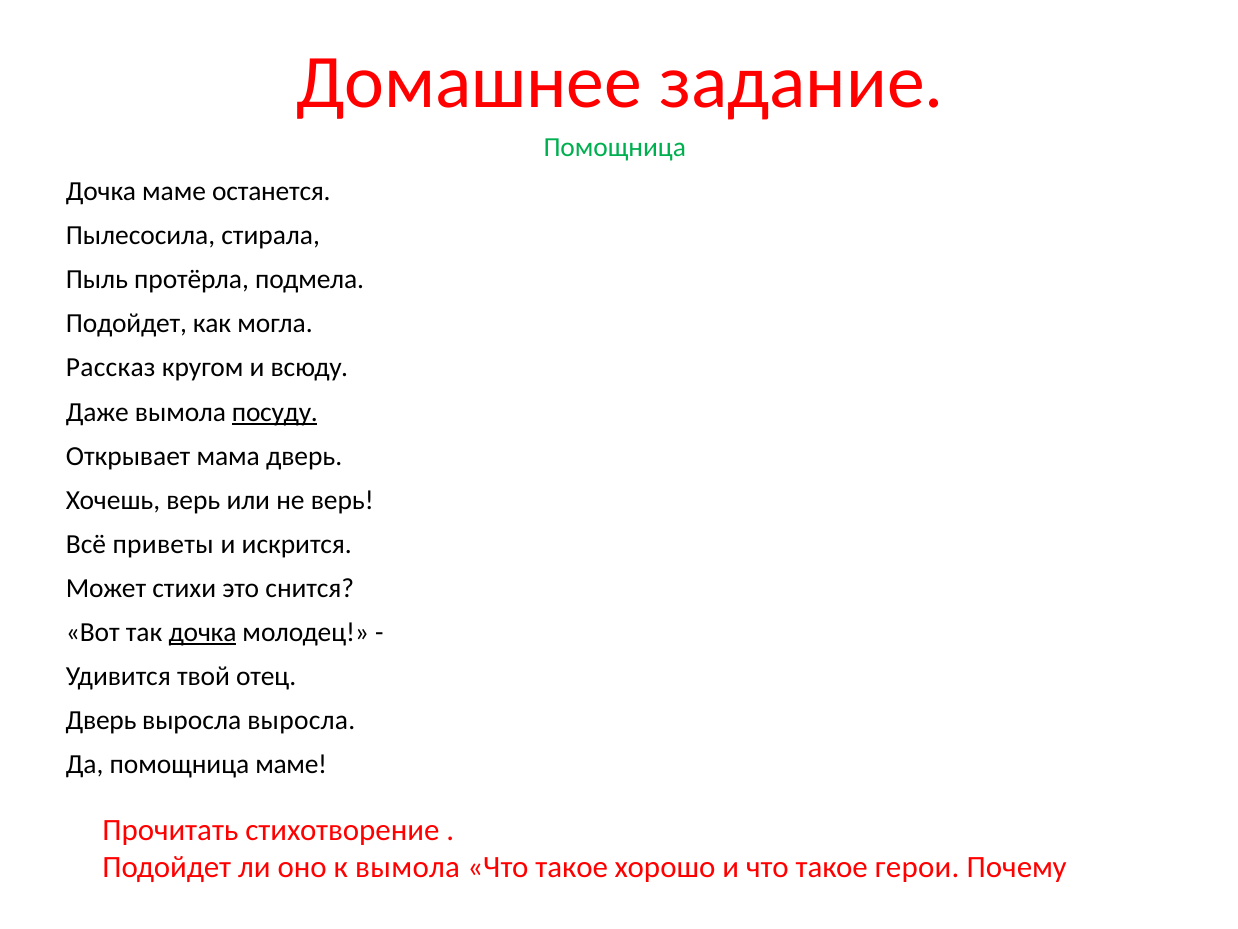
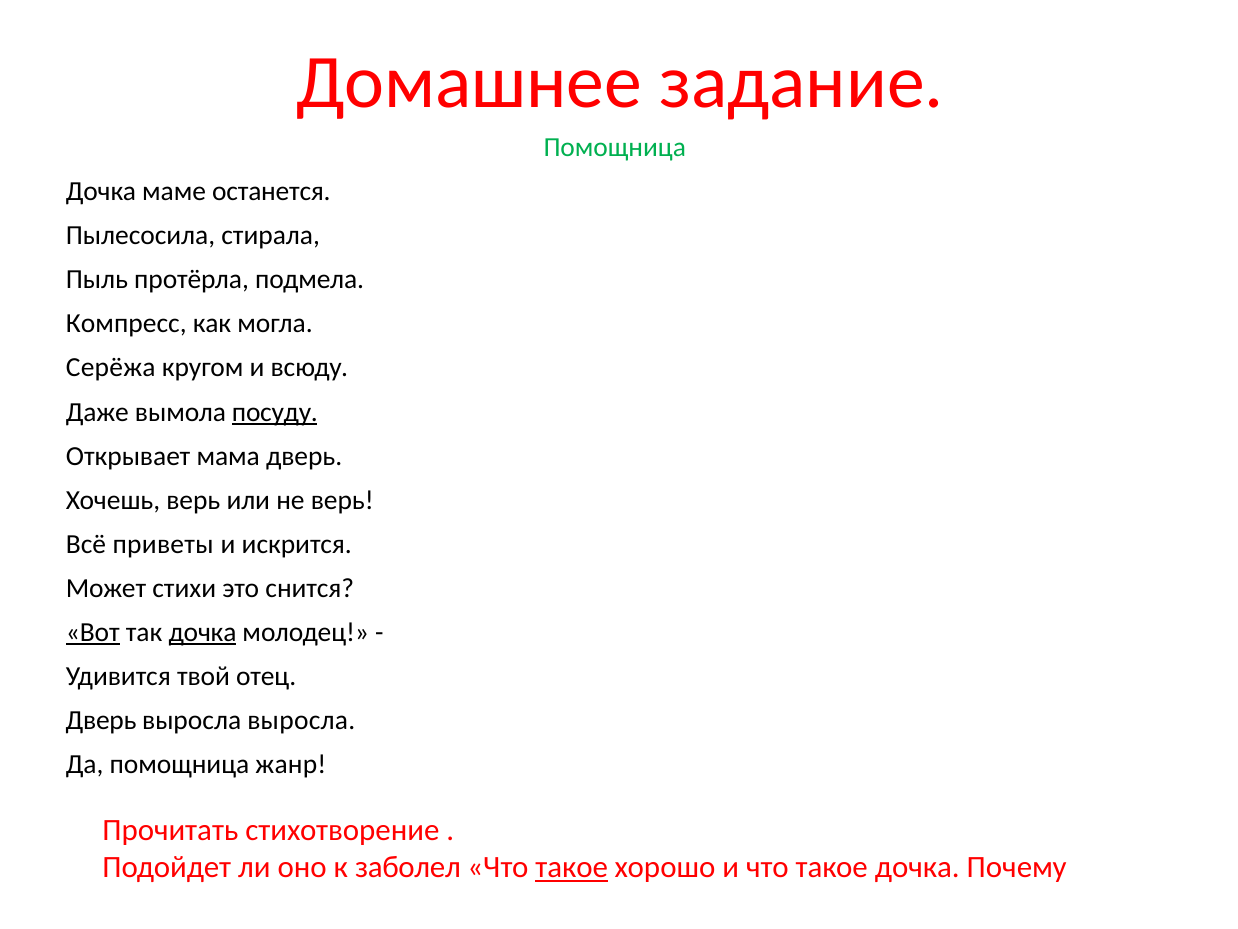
Подойдет: Подойдет -> Компресс (126, 324)
Рассказ: Рассказ -> Серёжа (111, 368)
Вот underline: none -> present (93, 632)
помощница маме: маме -> жанр (291, 764)
к вымола: вымола -> заболел (408, 867)
такое underline: none -> present (572, 867)
такое герои: герои -> дочка (917, 867)
